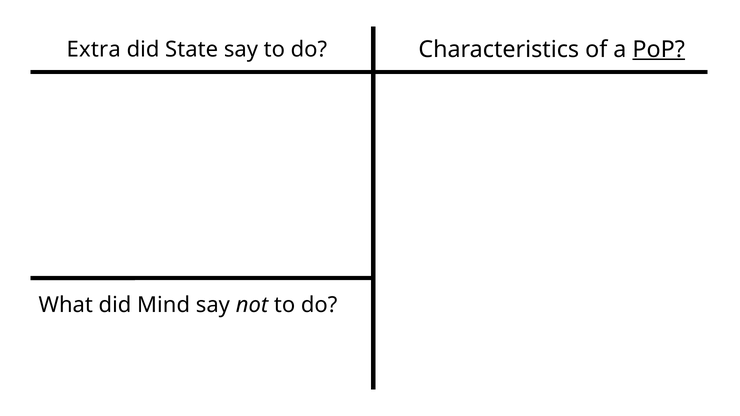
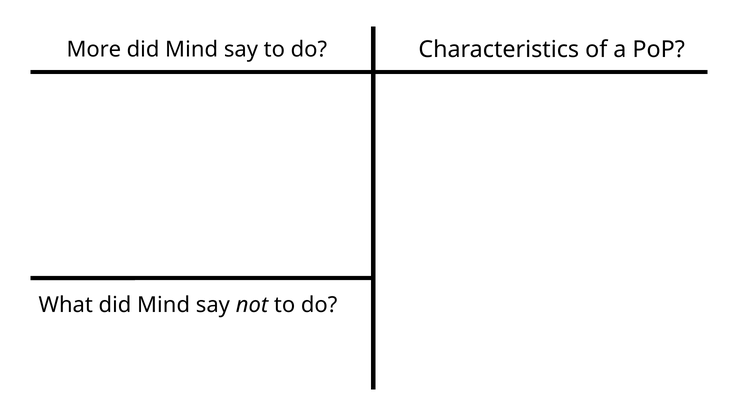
Extra: Extra -> More (94, 49)
State: State -> Mind (192, 49)
PoP underline: present -> none (659, 49)
